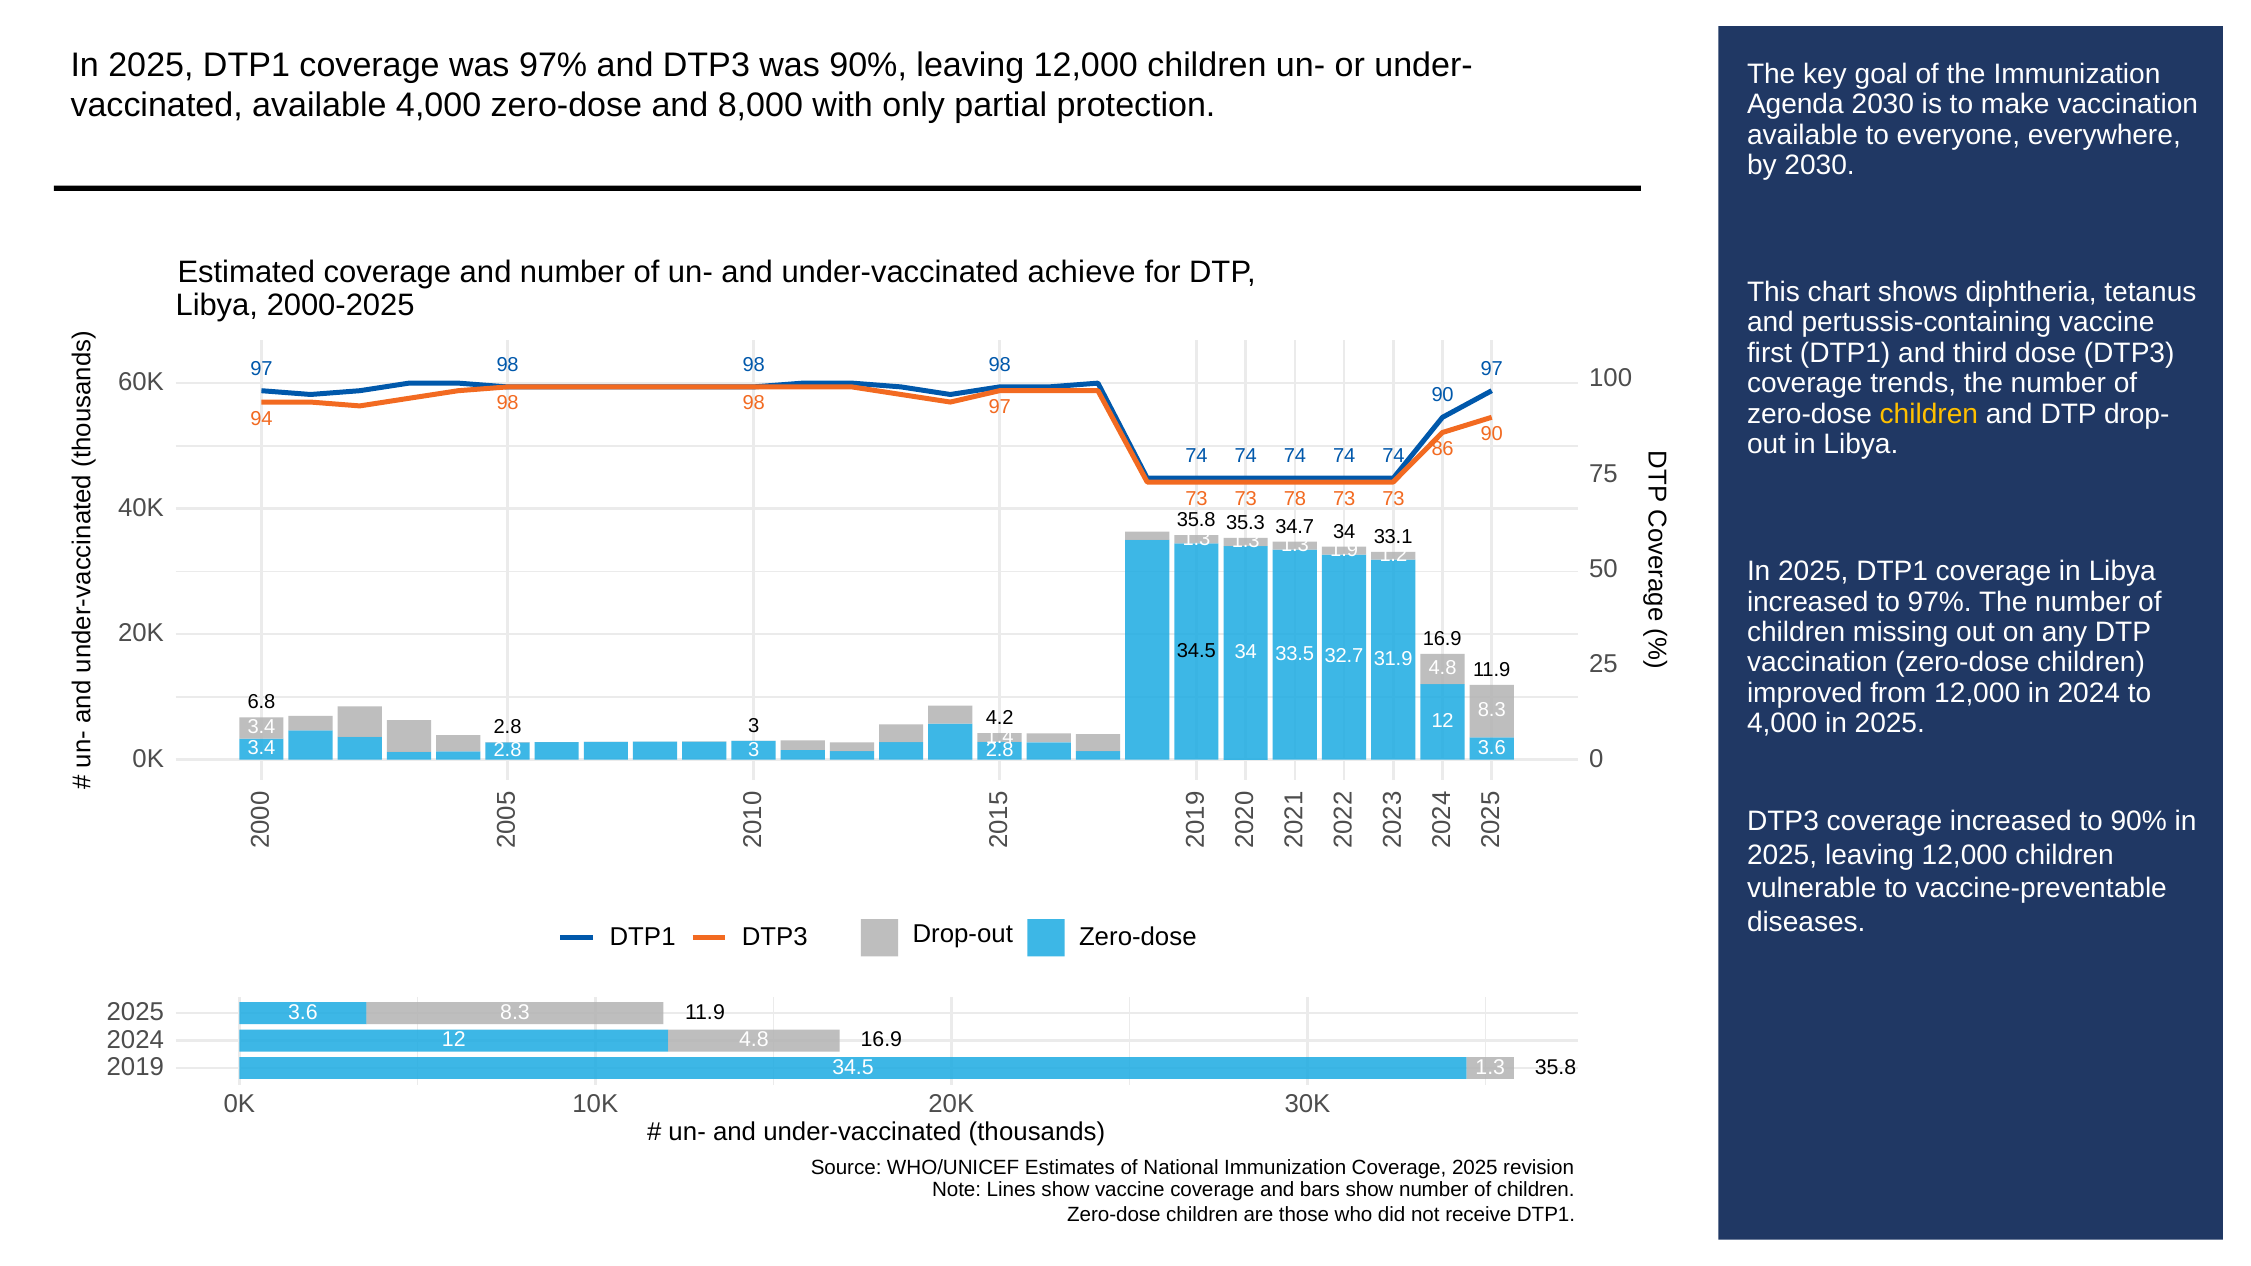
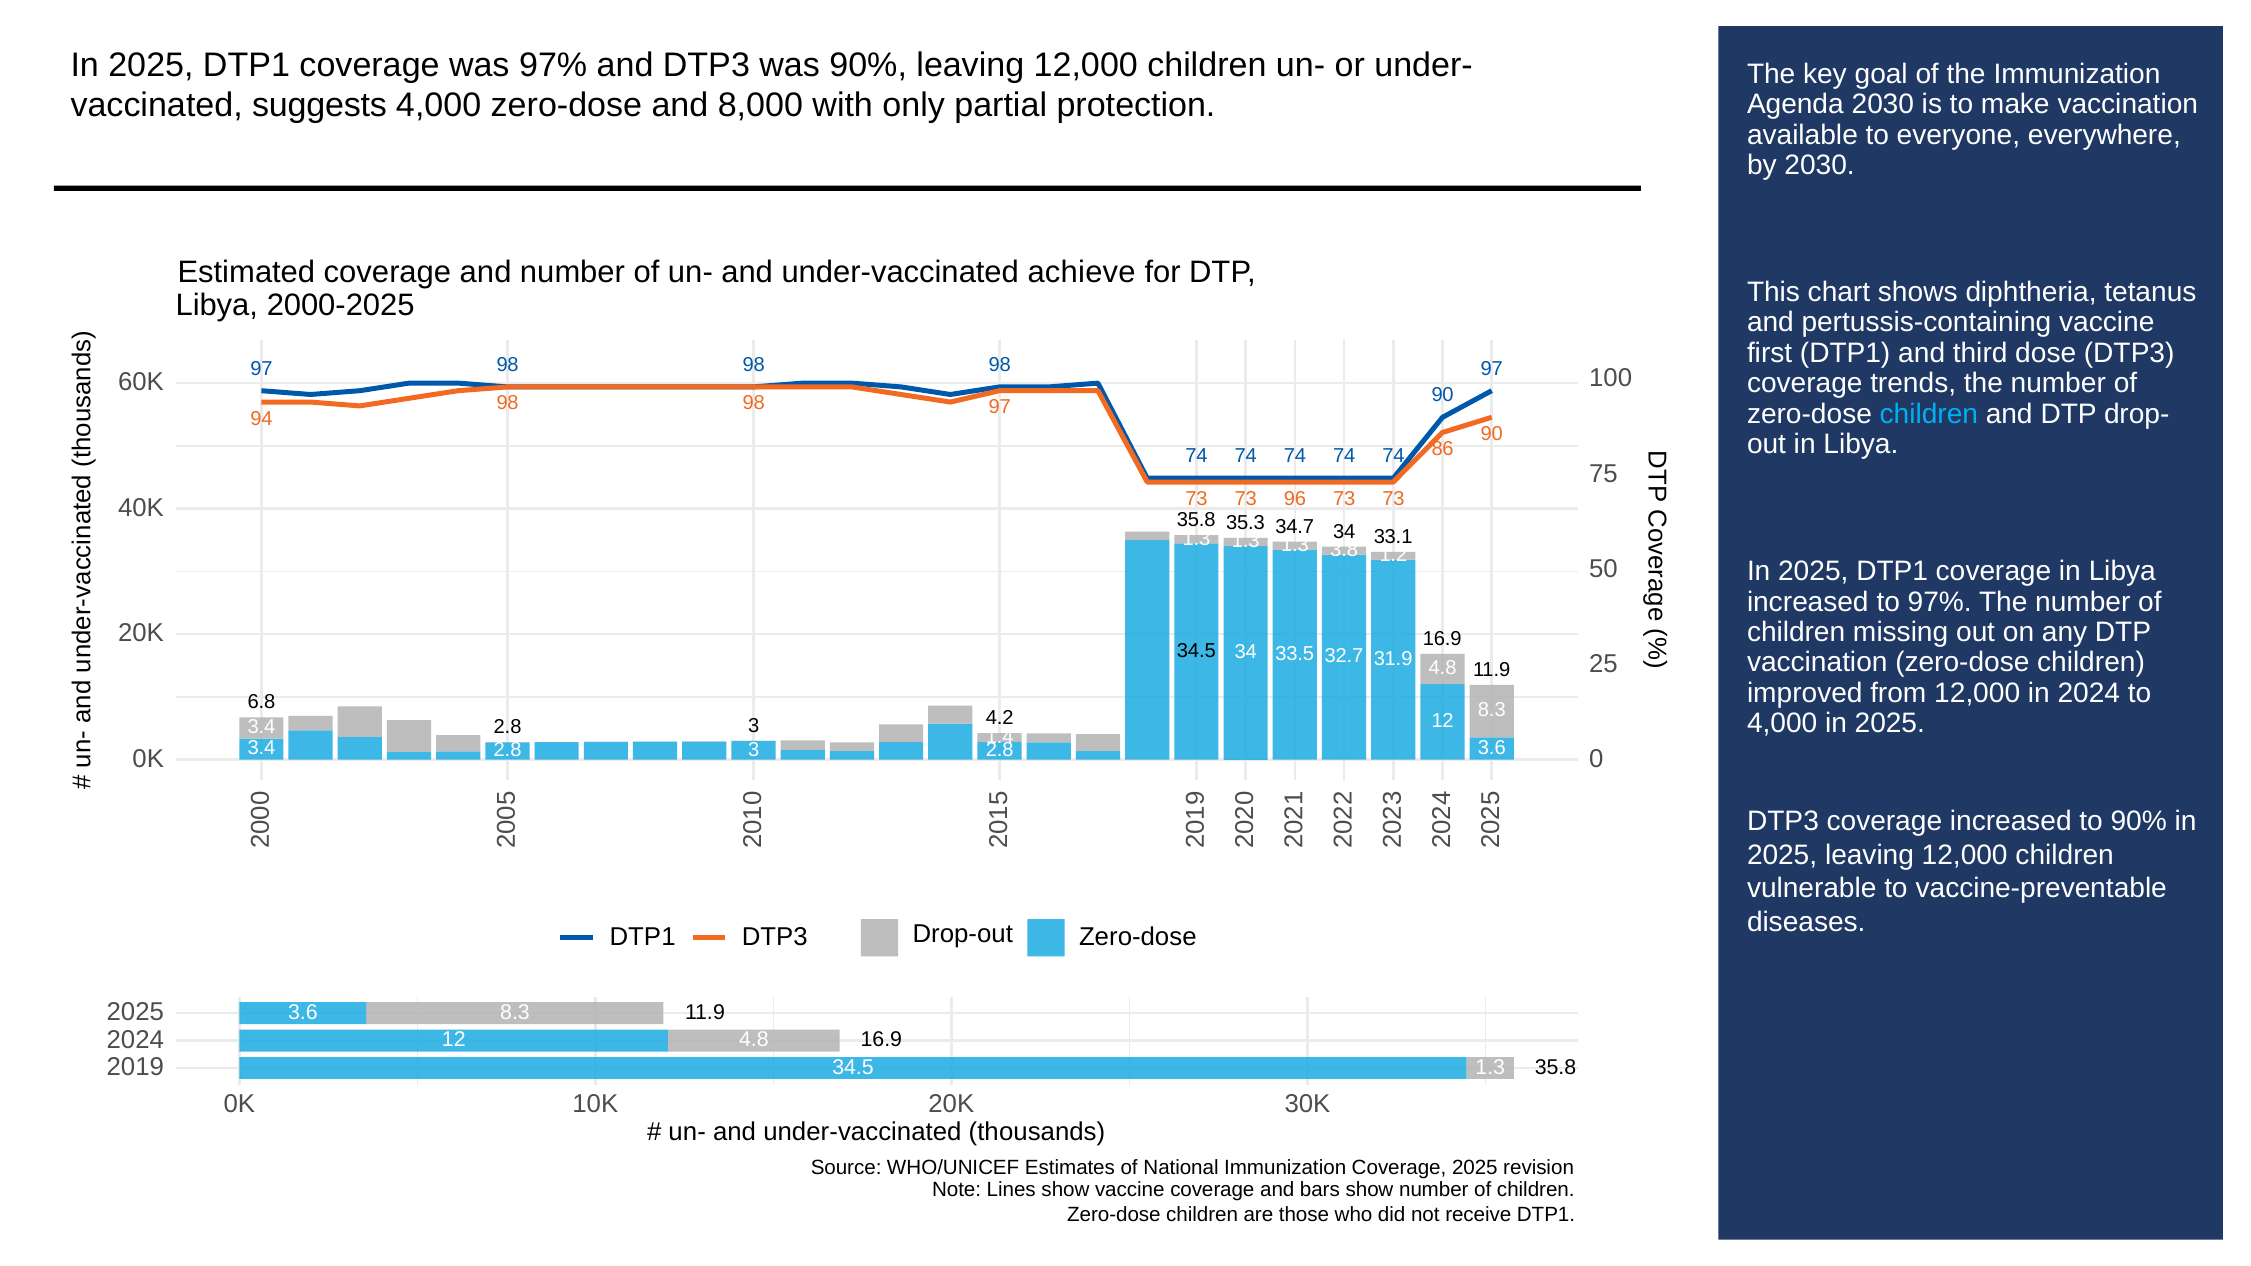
available: available -> suggests (320, 106)
children colour: yellow -> light blue (1929, 414)
78: 78 -> 96 (1295, 498)
1.9: 1.9 -> 3.8 (1344, 550)
